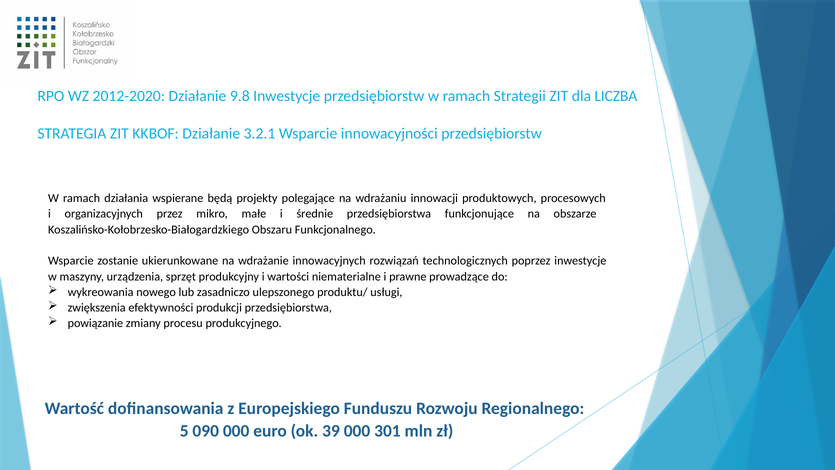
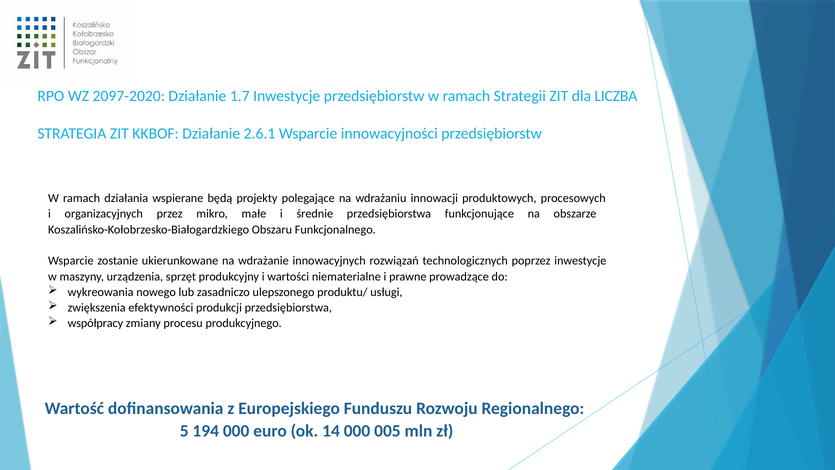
2012-2020: 2012-2020 -> 2097-2020 (129, 96)
9.8: 9.8 -> 1.7 (240, 96)
3.2.1: 3.2.1 -> 2.6.1 (260, 133)
powiązanie: powiązanie -> współpracy (95, 323)
090: 090 -> 194 (206, 431)
39: 39 -> 14 (331, 431)
301: 301 -> 005 (387, 431)
